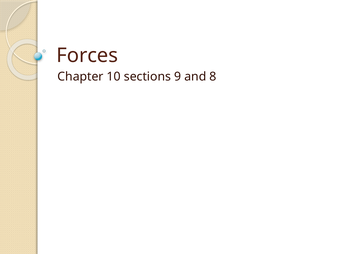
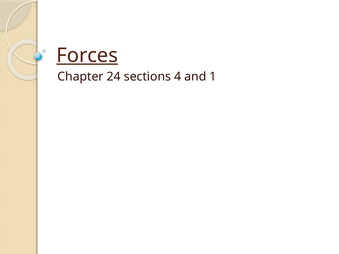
Forces underline: none -> present (87, 56)
10: 10 -> 24 (114, 77)
9: 9 -> 4 (178, 77)
8: 8 -> 1 (213, 77)
